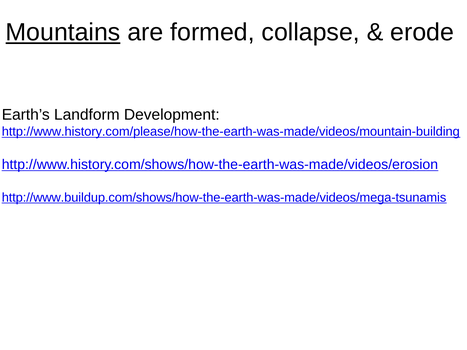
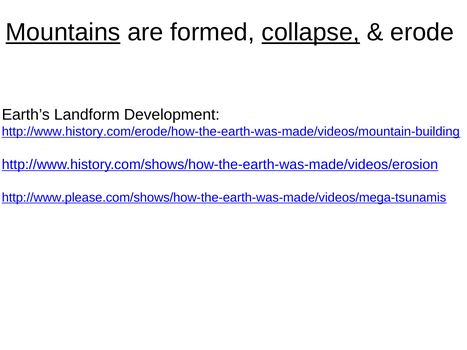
collapse underline: none -> present (311, 32)
http://www.history.com/please/how-the-earth-was-made/videos/mountain-building: http://www.history.com/please/how-the-earth-was-made/videos/mountain-building -> http://www.history.com/erode/how-the-earth-was-made/videos/mountain-building (231, 132)
http://www.buildup.com/shows/how-the-earth-was-made/videos/mega-tsunamis: http://www.buildup.com/shows/how-the-earth-was-made/videos/mega-tsunamis -> http://www.please.com/shows/how-the-earth-was-made/videos/mega-tsunamis (224, 198)
